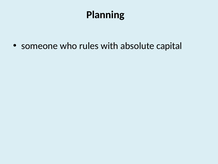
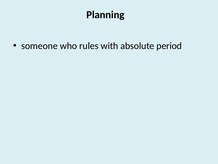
capital: capital -> period (169, 46)
